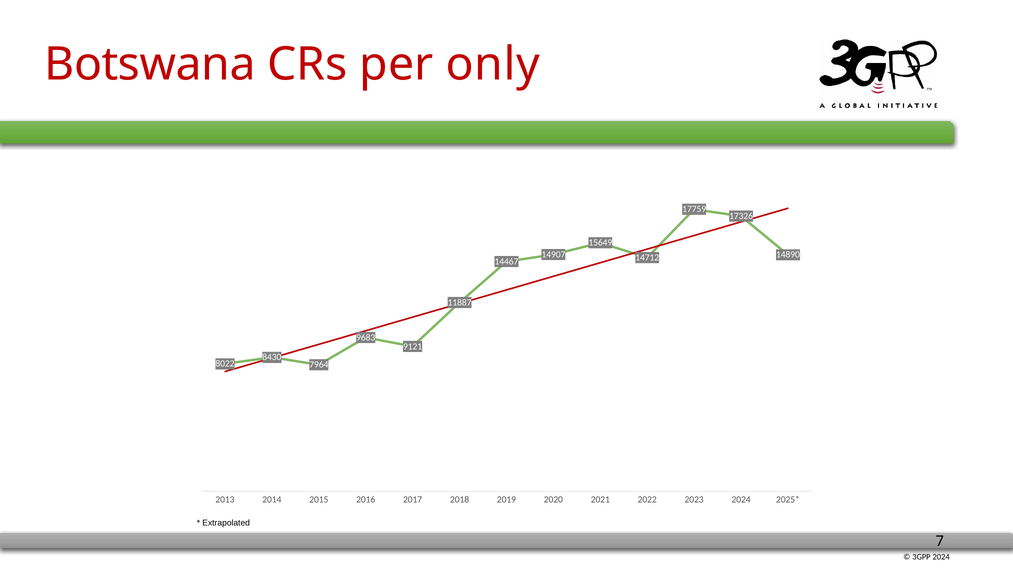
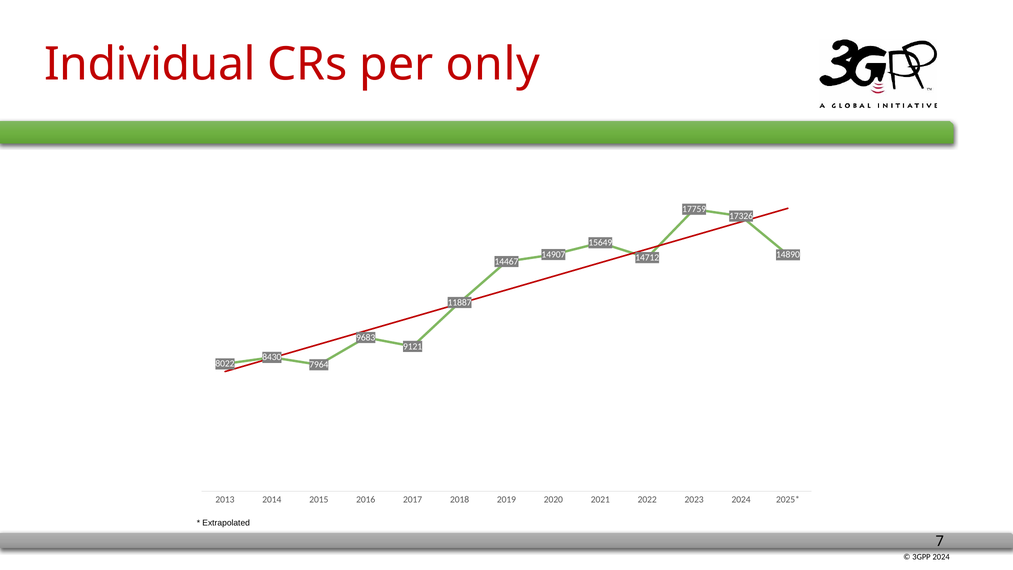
Botswana: Botswana -> Individual (150, 64)
